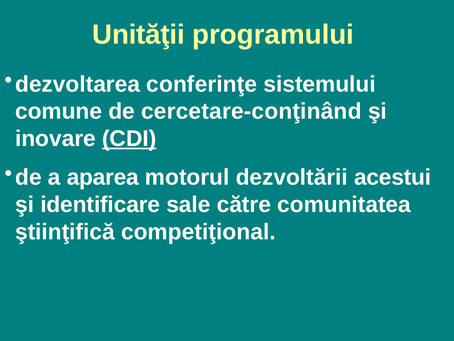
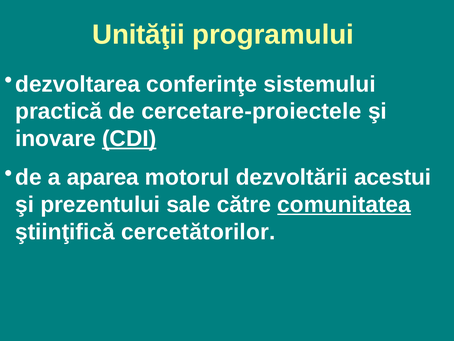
comune: comune -> practică (59, 111)
cercetare-conţinând: cercetare-conţinând -> cercetare-proiectele (251, 111)
identificare: identificare -> prezentului (100, 204)
comunitatea underline: none -> present (344, 204)
competiţional: competiţional -> cercetătorilor (198, 232)
